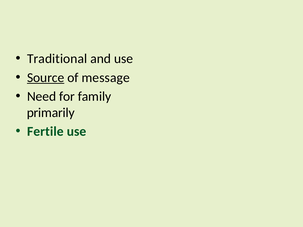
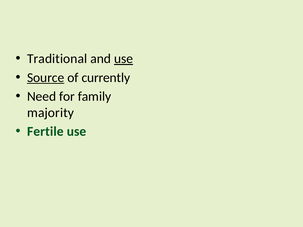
use underline: none -> present (124, 59)
message: message -> currently (106, 78)
primarily: primarily -> majority (51, 113)
